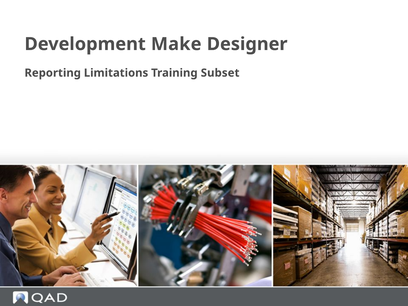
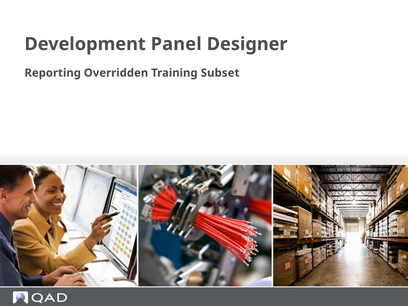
Make: Make -> Panel (176, 44)
Limitations: Limitations -> Overridden (116, 73)
